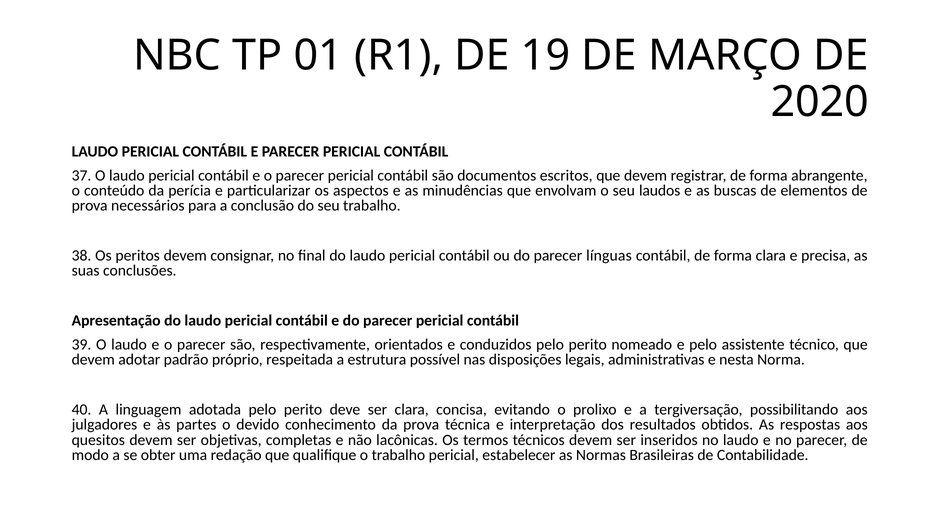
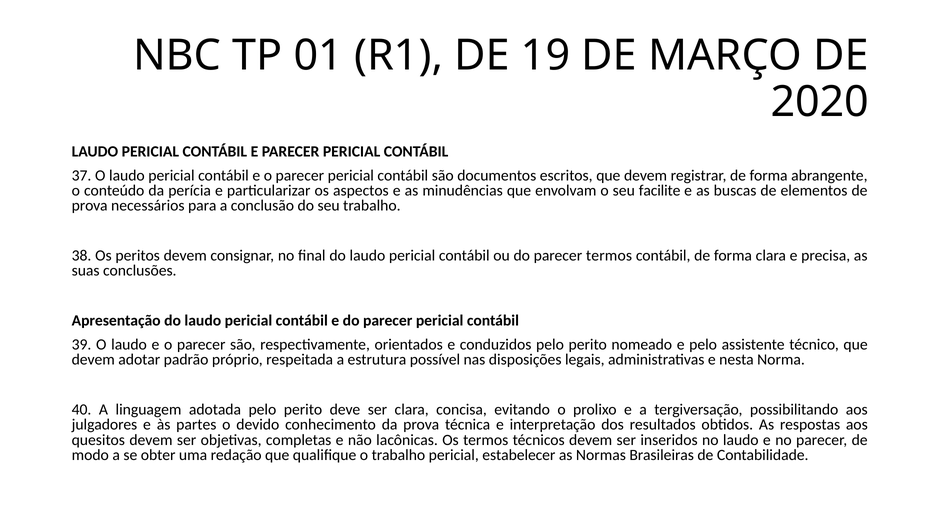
laudos: laudos -> facilite (660, 191)
parecer línguas: línguas -> termos (609, 256)
